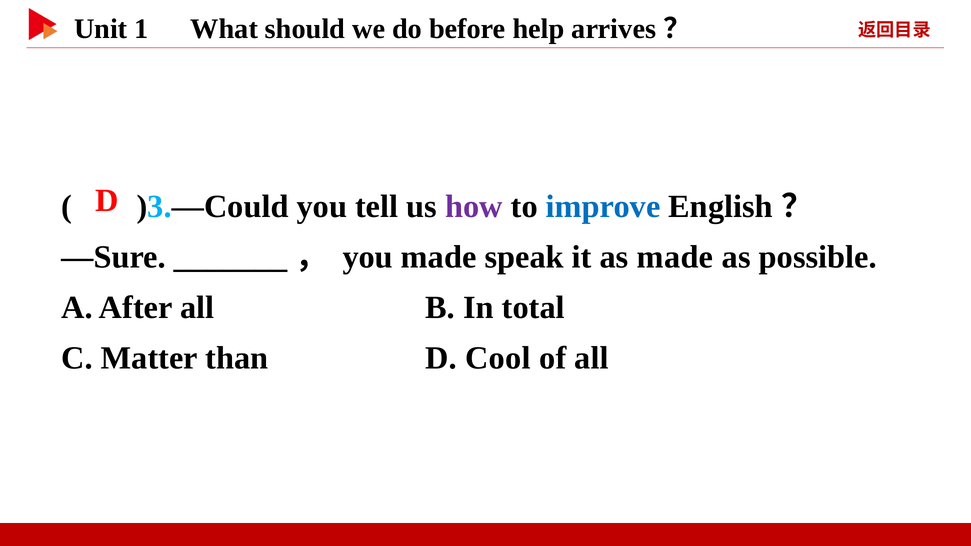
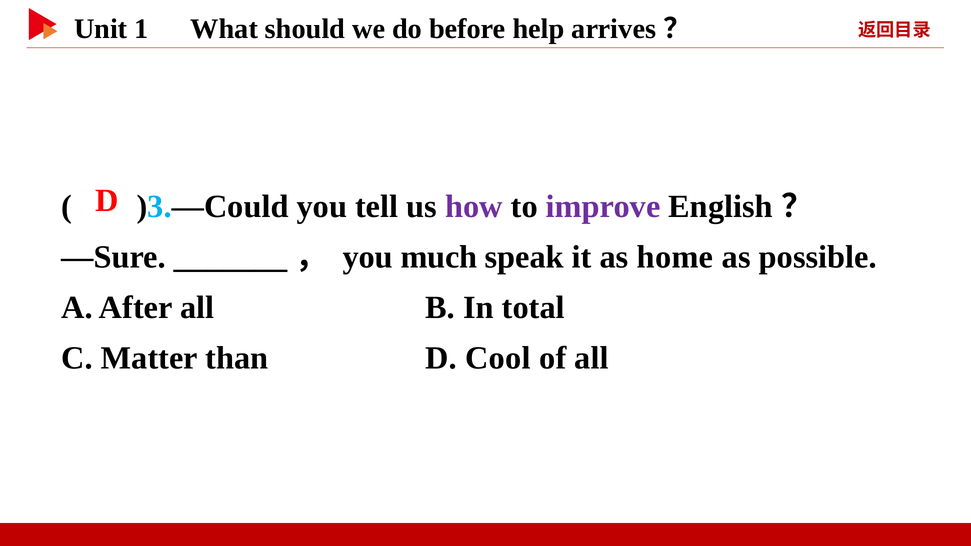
improve colour: blue -> purple (603, 207)
you made: made -> much (439, 257)
as made: made -> home (675, 257)
